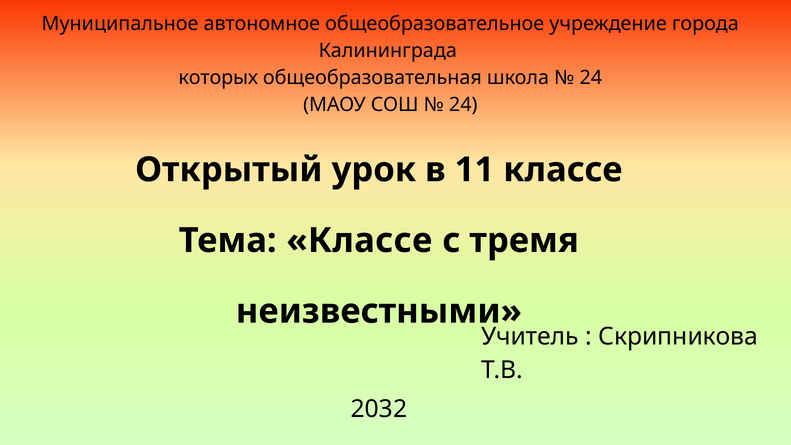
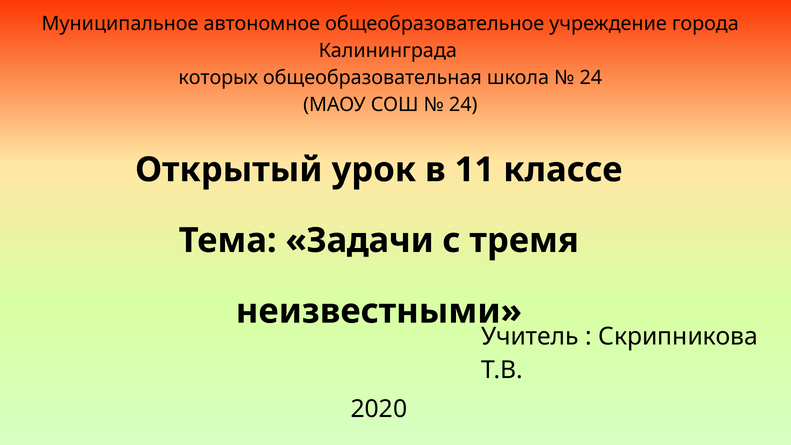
Тема Классе: Классе -> Задачи (360, 240)
2032: 2032 -> 2020 (379, 409)
